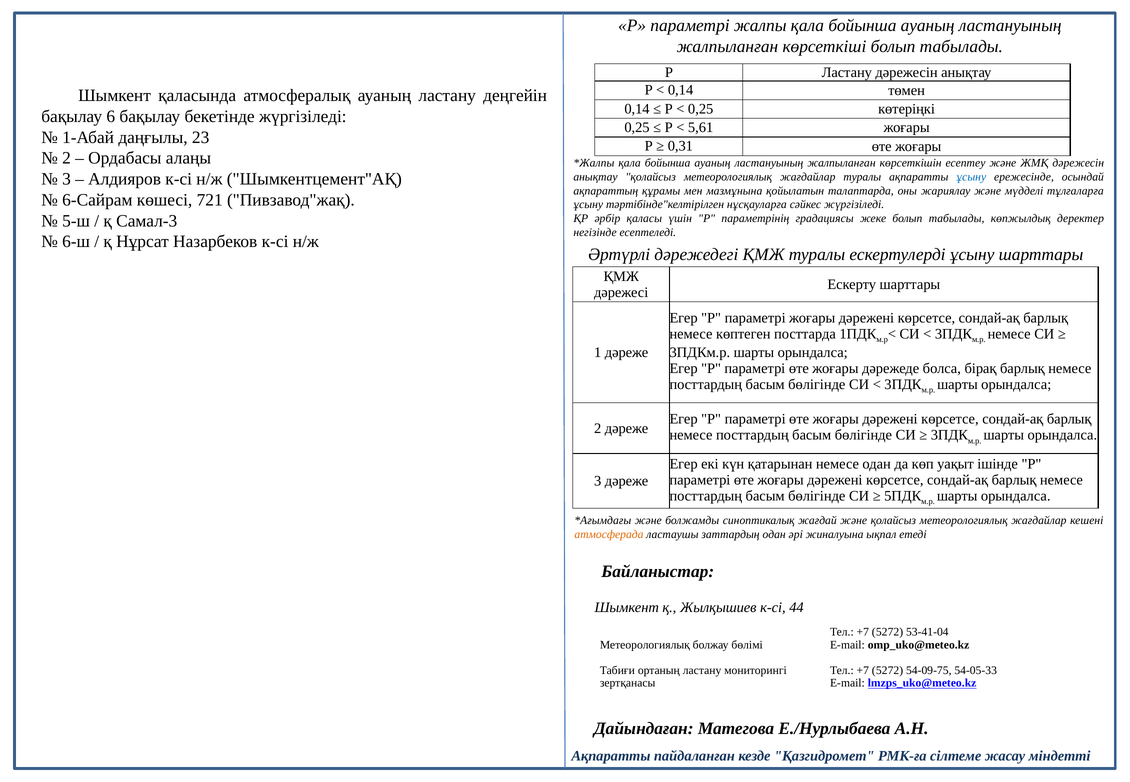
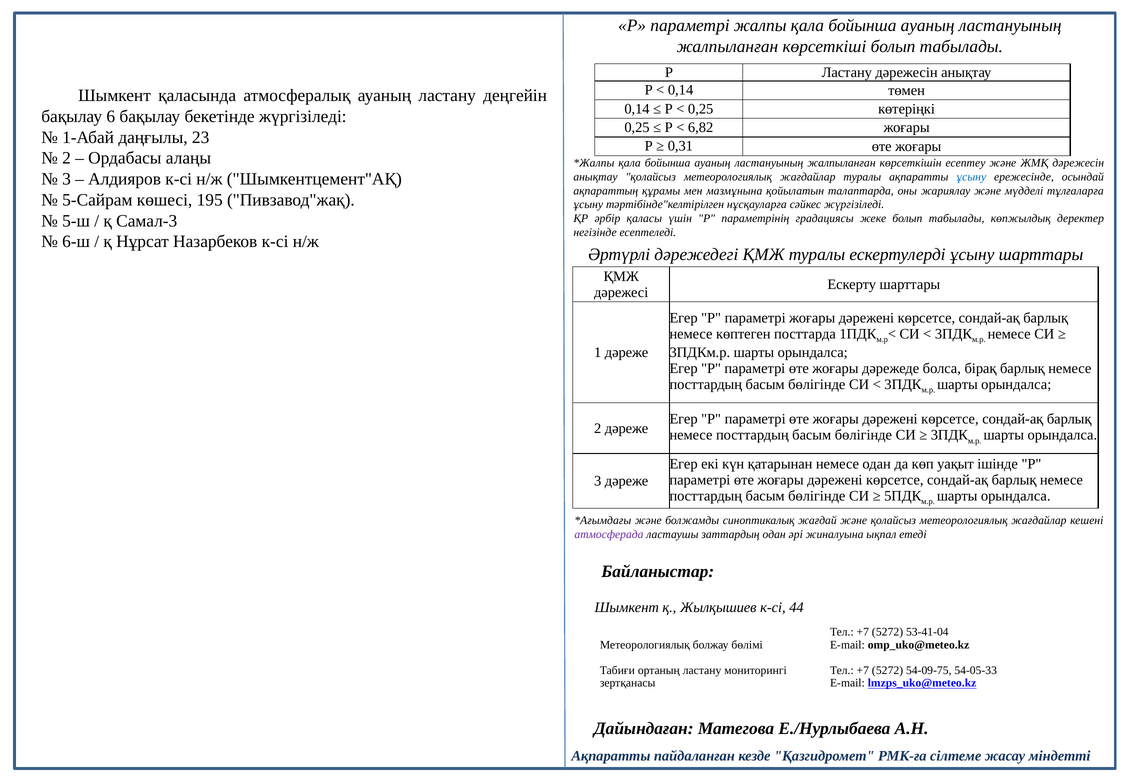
5,61: 5,61 -> 6,82 (701, 128)
6-Сайрам: 6-Сайрам -> 5-Сайрам (97, 200)
721: 721 -> 195 (210, 200)
атмосферада colour: orange -> purple (609, 534)
